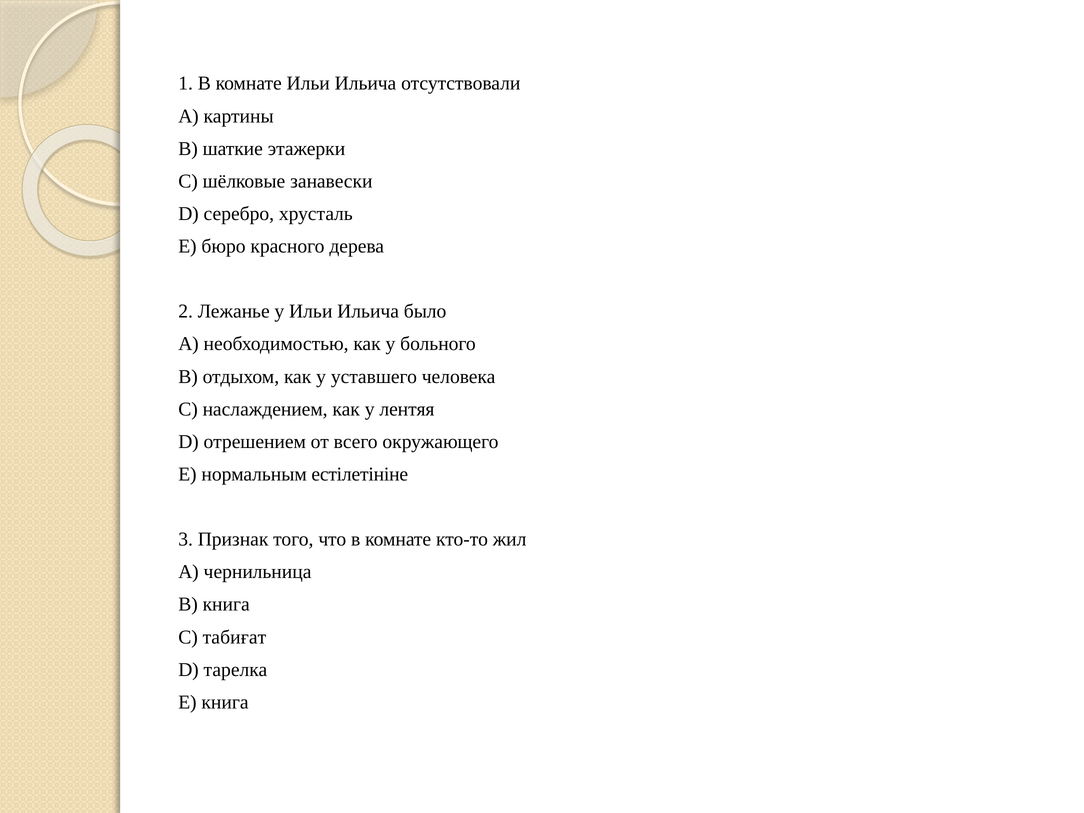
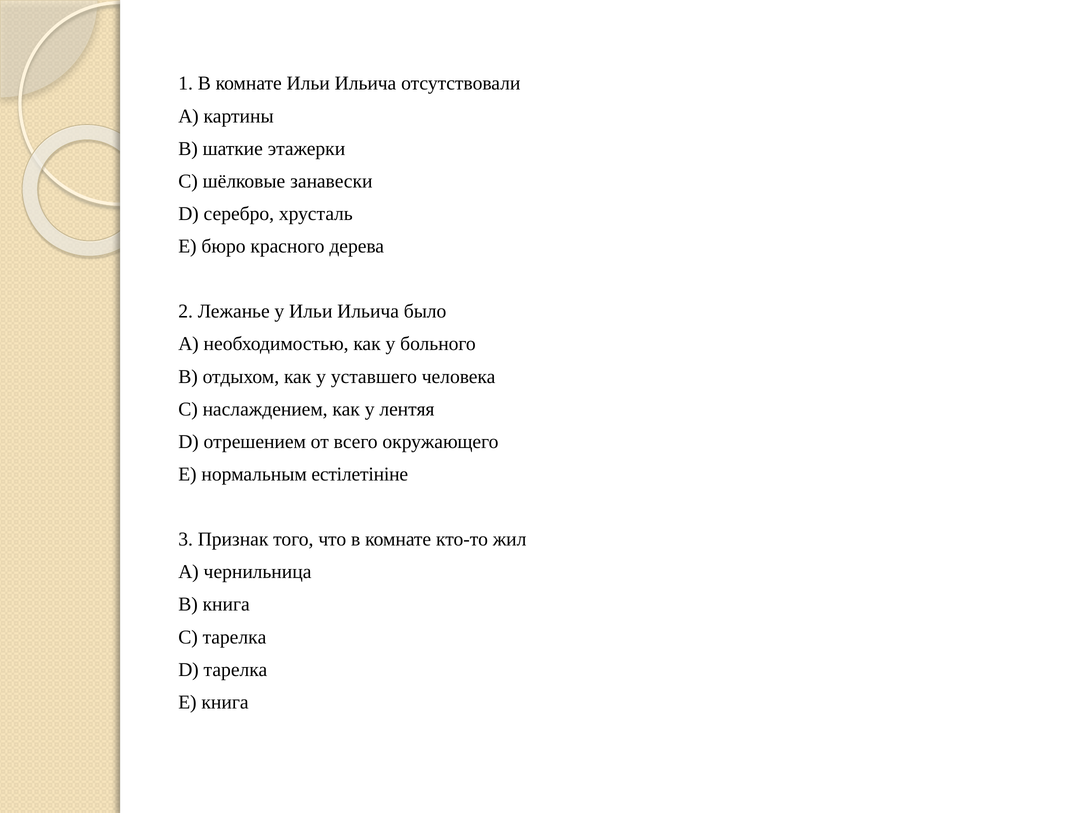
C табиғат: табиғат -> тарелка (235, 637)
